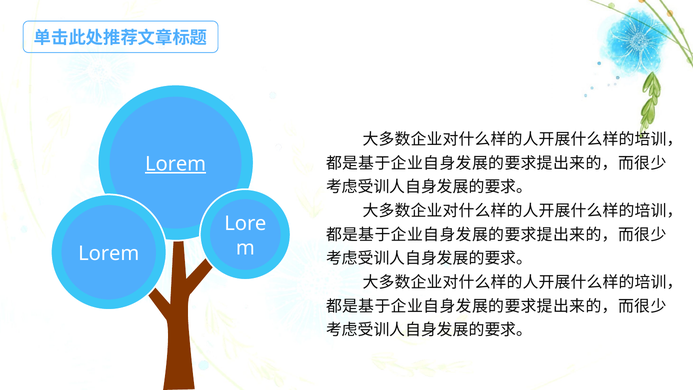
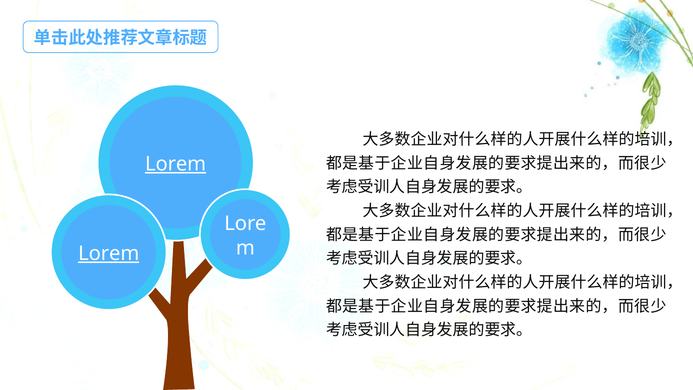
Lorem underline: none -> present (109, 253)
